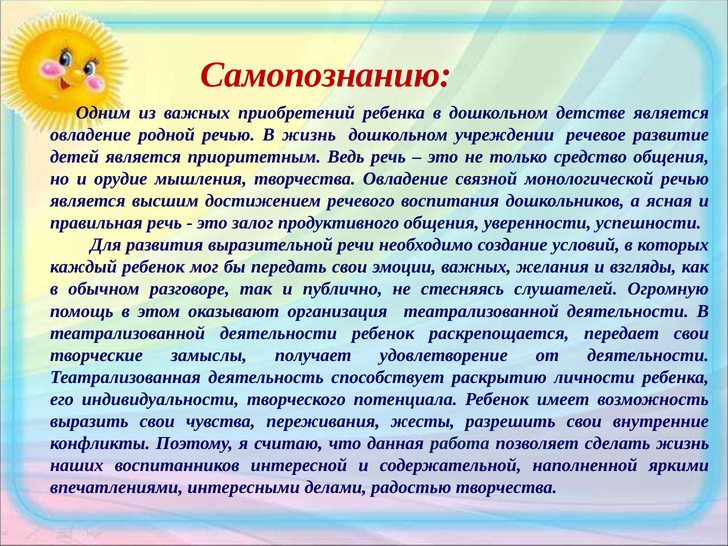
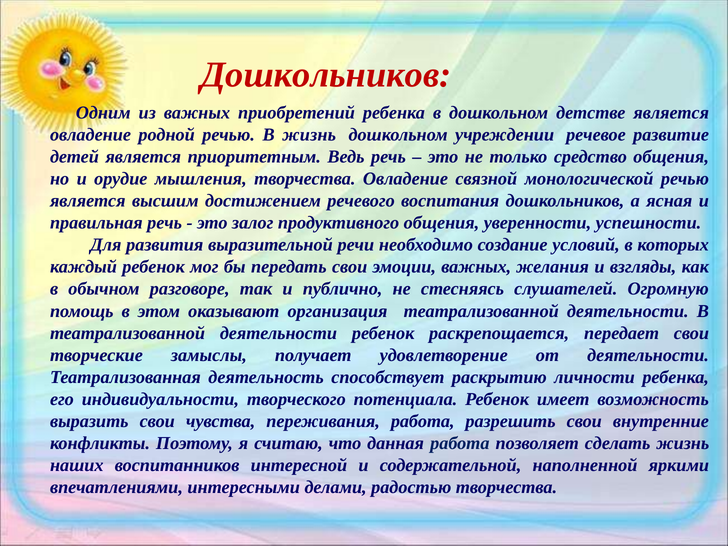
Самопознанию: Самопознанию -> Дошкольников (326, 75)
переживания жесты: жесты -> работа (423, 421)
